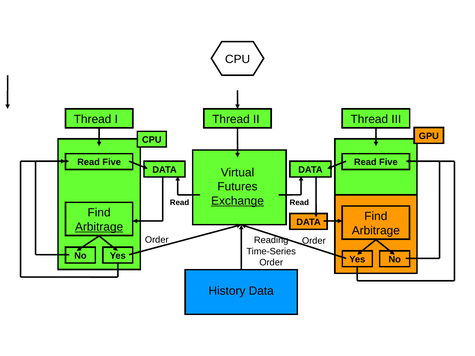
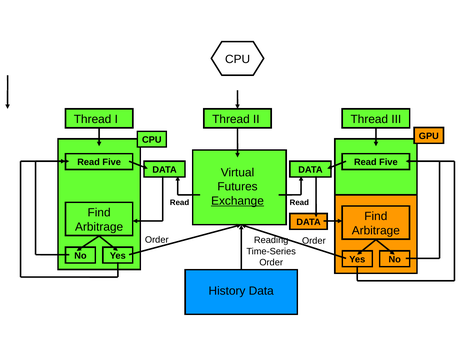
Arbitrage underline: present -> none (99, 227)
